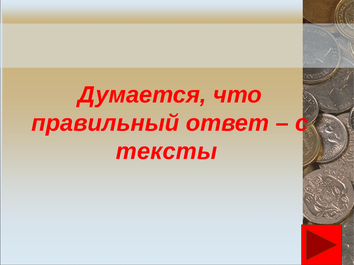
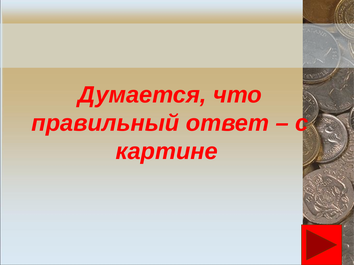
тексты: тексты -> картине (167, 152)
